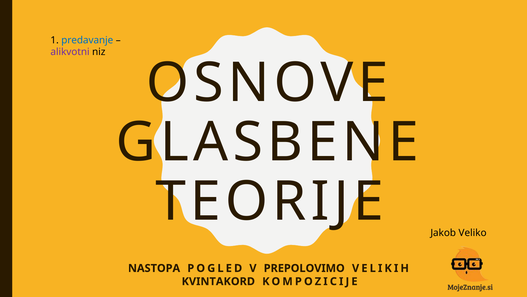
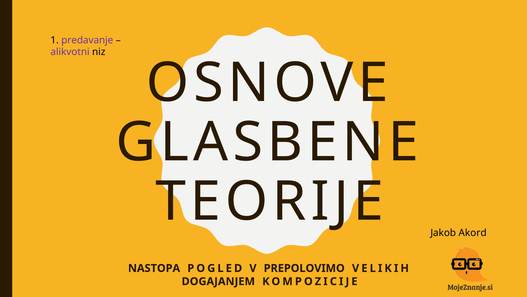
predavanje colour: blue -> purple (87, 40)
Veliko: Veliko -> Akord (473, 233)
KVINTAKORD: KVINTAKORD -> DOGAJANJEM (218, 281)
